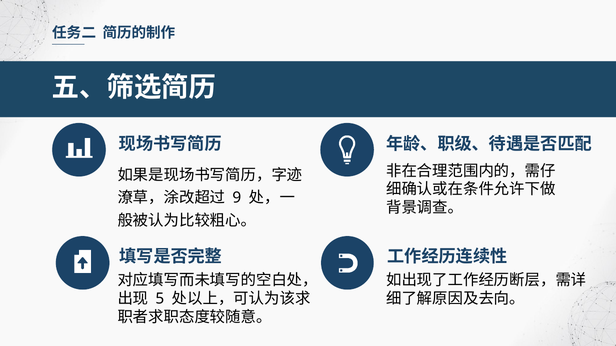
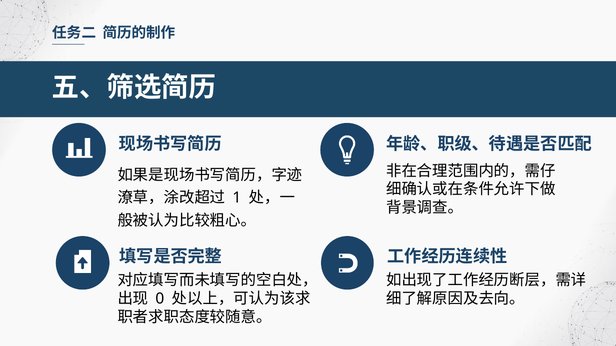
9: 9 -> 1 (237, 198)
5: 5 -> 0 (160, 299)
